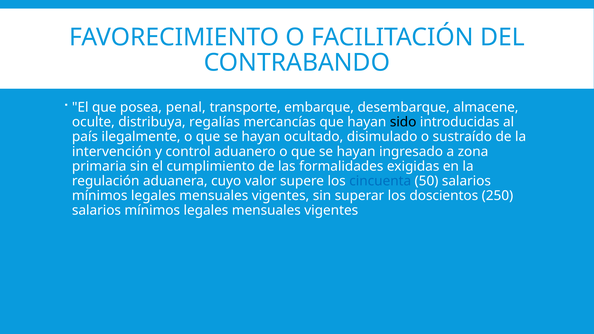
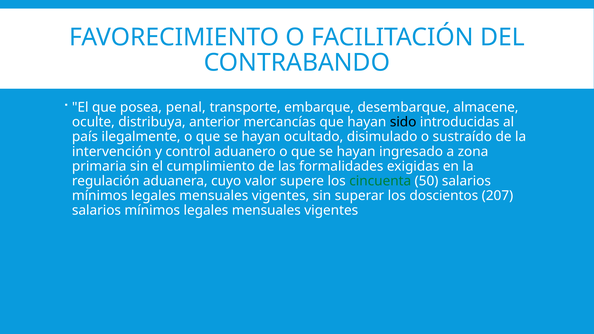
regalías: regalías -> anterior (215, 122)
cincuenta colour: blue -> green (380, 181)
250: 250 -> 207 (497, 196)
